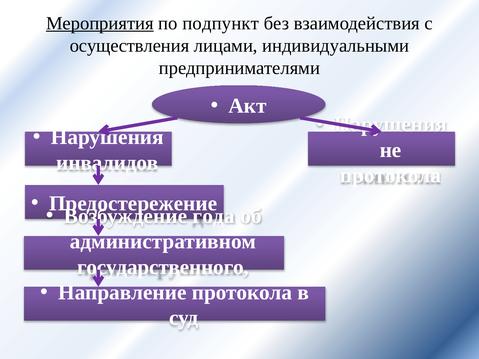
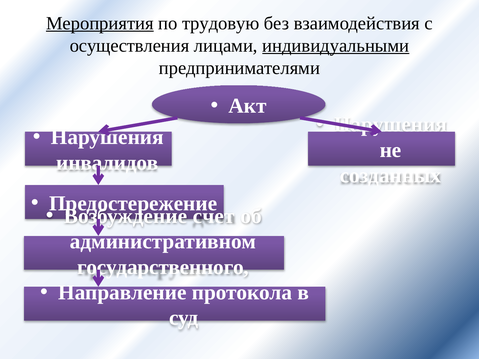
подпункт: подпункт -> трудовую (221, 23)
индивидуальными underline: none -> present (336, 46)
протокола: протокола -> созданных (391, 176)
года: года -> счет (214, 216)
